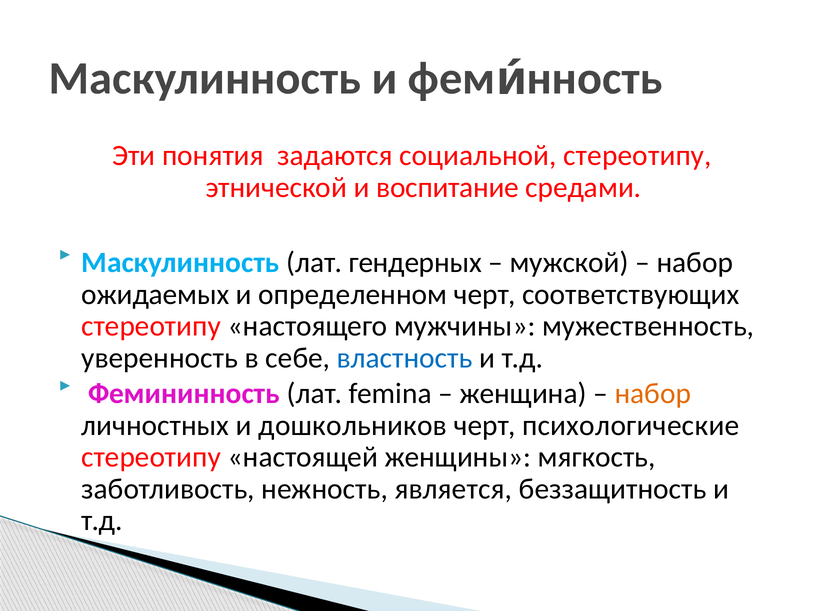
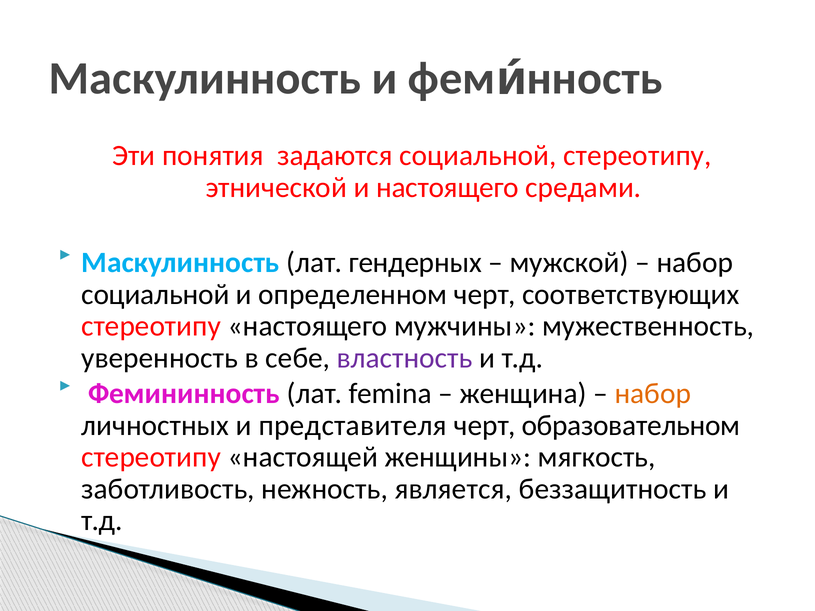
и воспитание: воспитание -> настоящего (448, 188)
ожидаемых: ожидаемых -> социальной (155, 294)
властность colour: blue -> purple (405, 358)
дошкольников: дошкольников -> представителя (353, 426)
психологические: психологические -> образовательном (631, 426)
